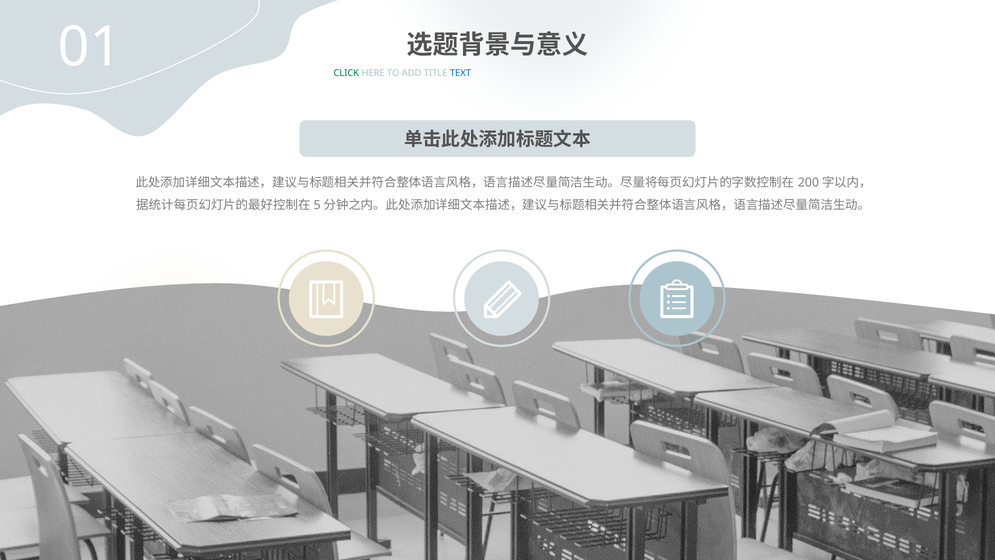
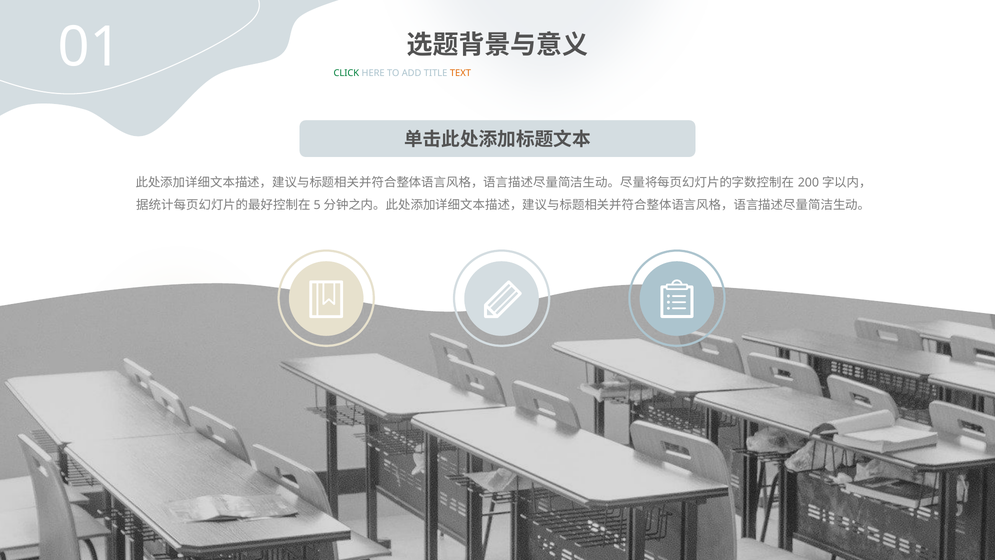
TEXT colour: blue -> orange (460, 73)
